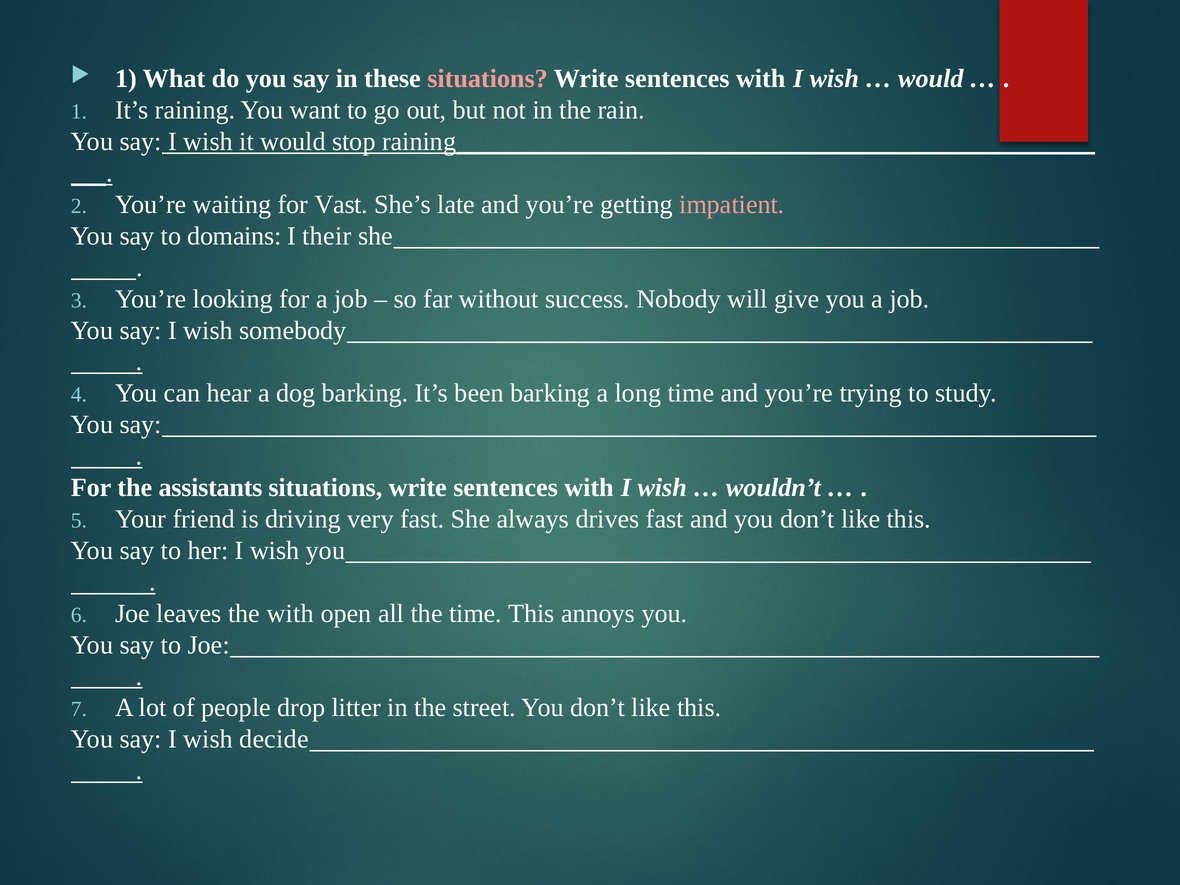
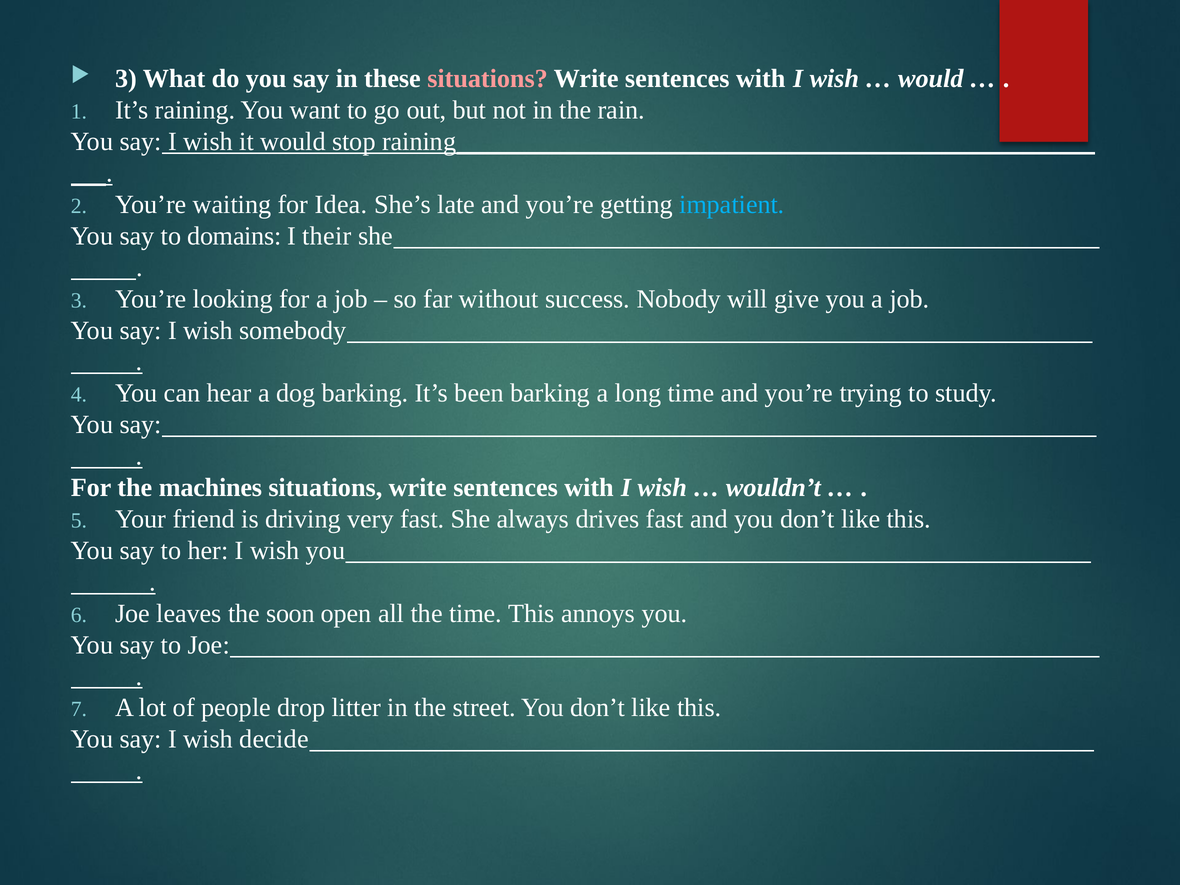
1: 1 -> 3 (126, 79)
Vast: Vast -> Idea (341, 205)
impatient colour: pink -> light blue (732, 205)
assistants: assistants -> machines (210, 488)
the with: with -> soon (291, 613)
